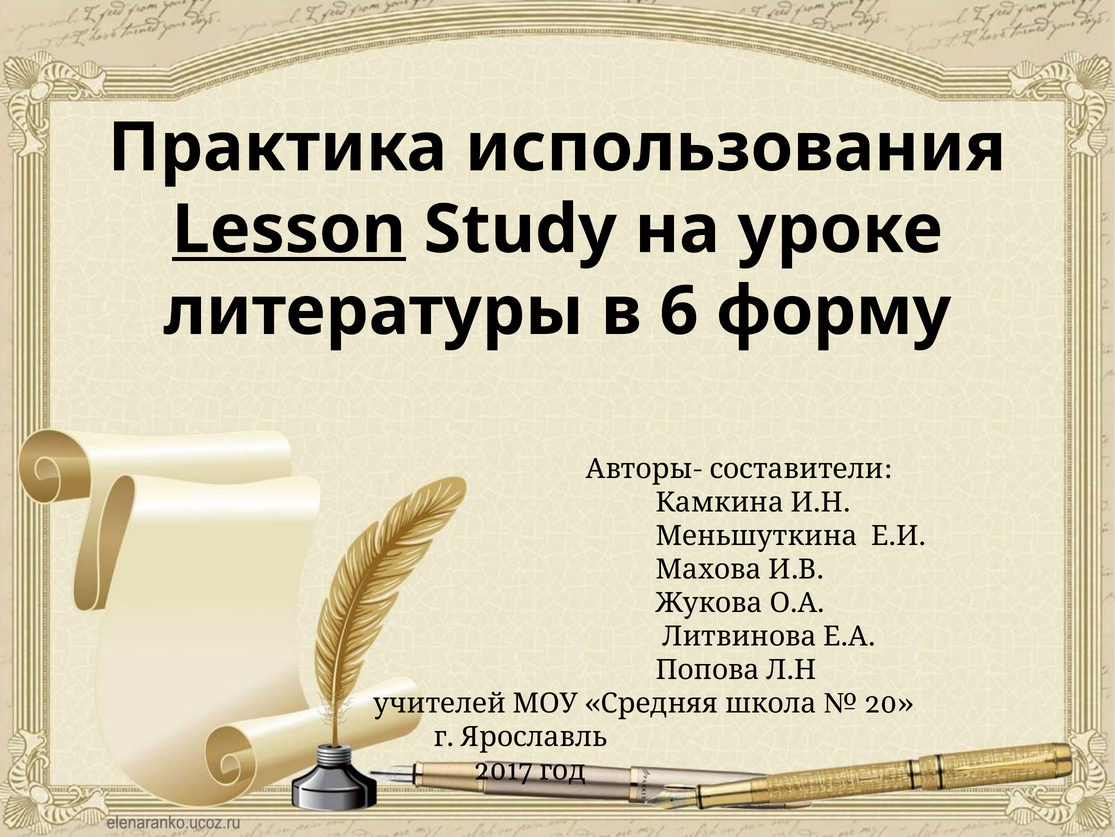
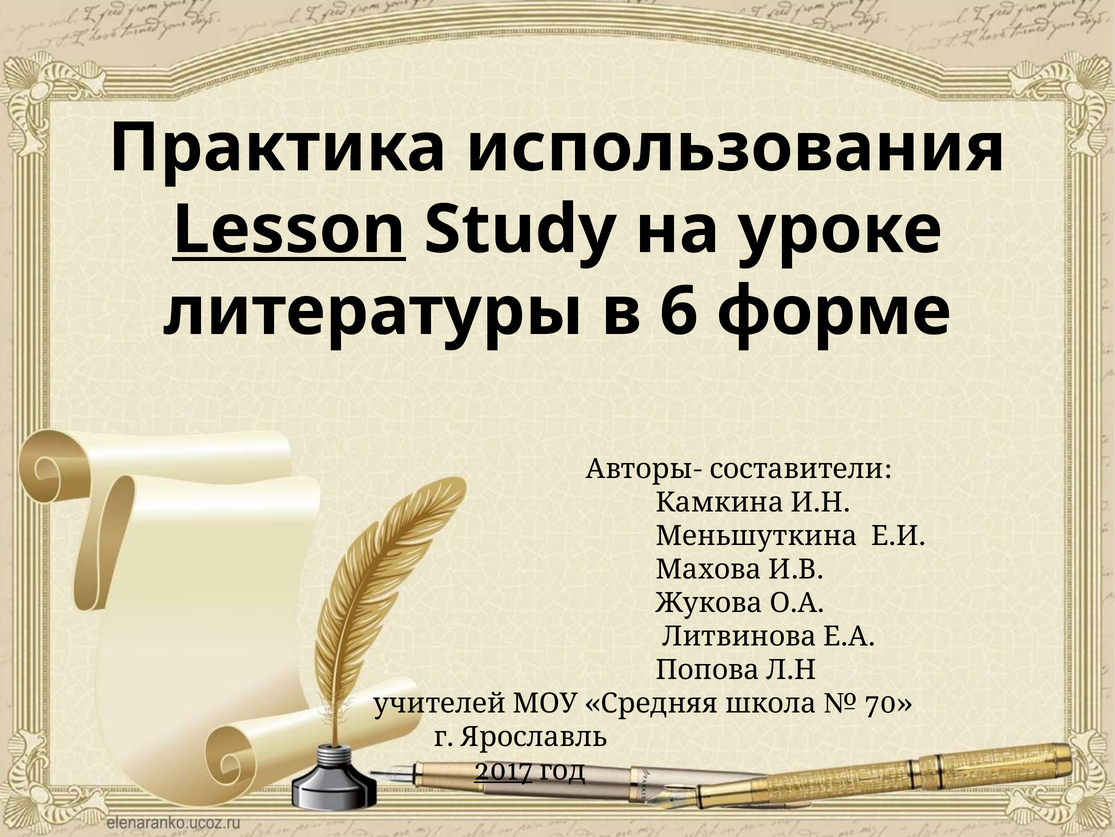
форму: форму -> форме (834, 311)
20: 20 -> 70 (889, 703)
2017 underline: none -> present (503, 770)
